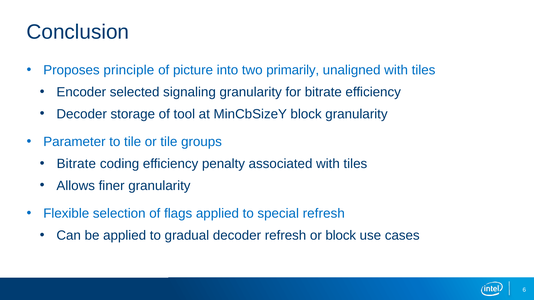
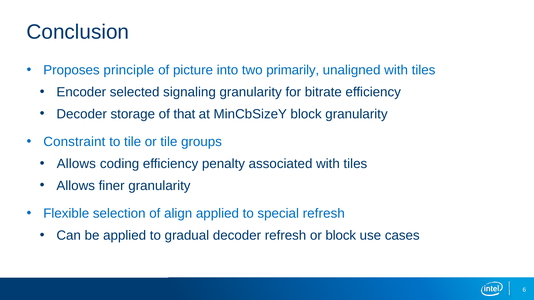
tool: tool -> that (184, 114)
Parameter: Parameter -> Constraint (74, 142)
Bitrate: Bitrate -> Allows (76, 164)
flags: flags -> align (178, 214)
